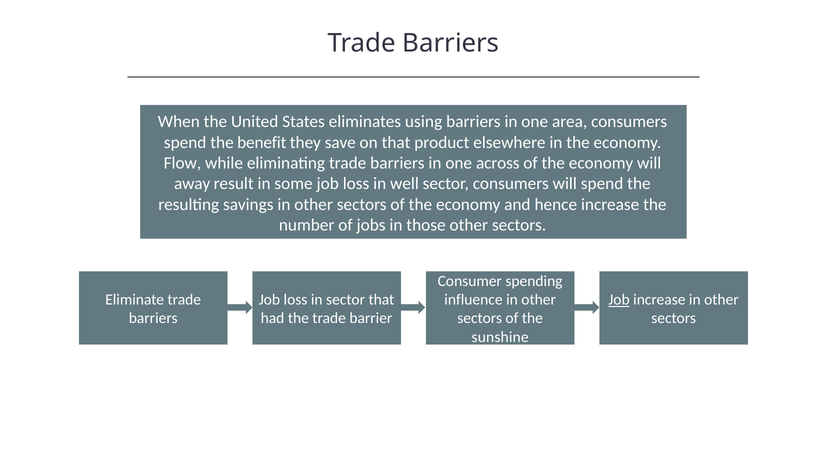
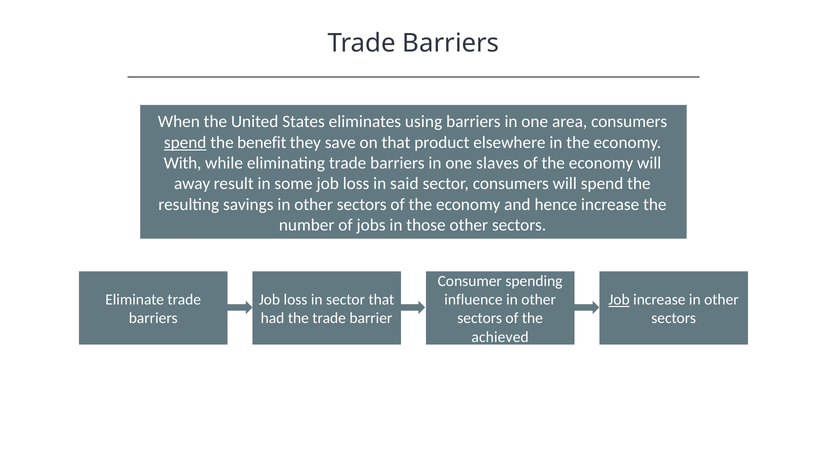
spend underline: none -> present (185, 143)
Flow: Flow -> With (183, 163)
across: across -> slaves (498, 163)
well: well -> said (404, 184)
sunshine: sunshine -> achieved (500, 337)
